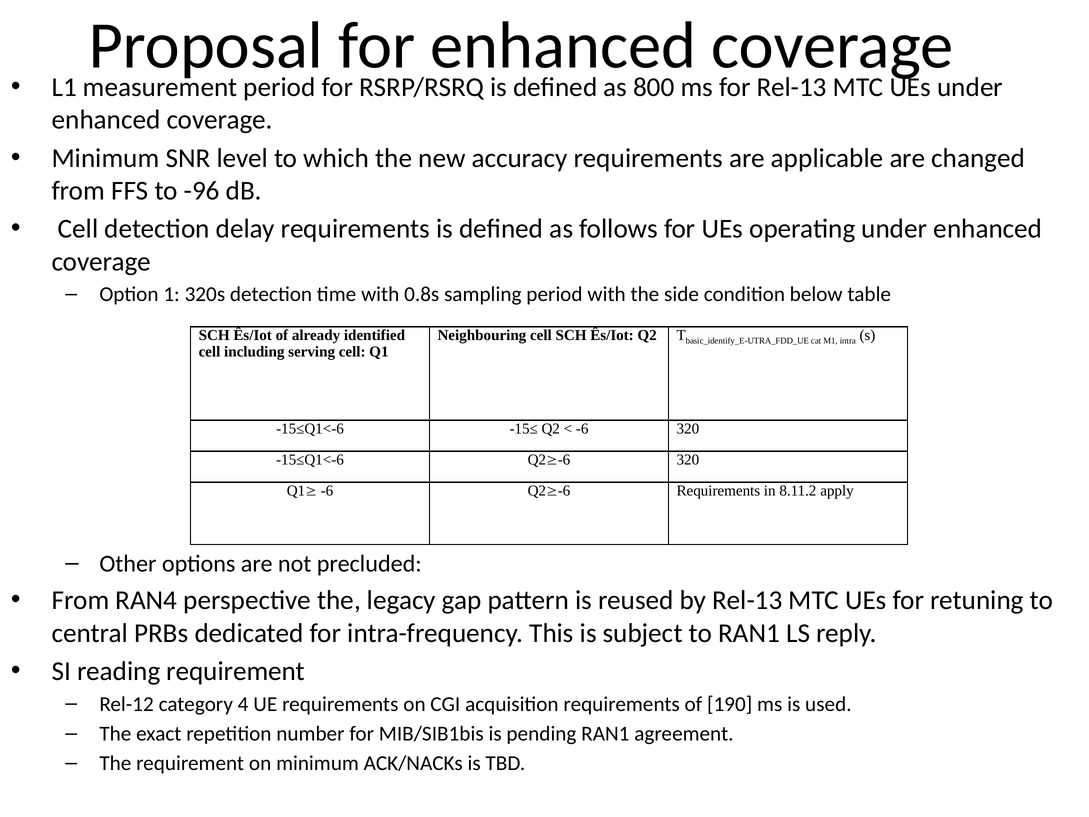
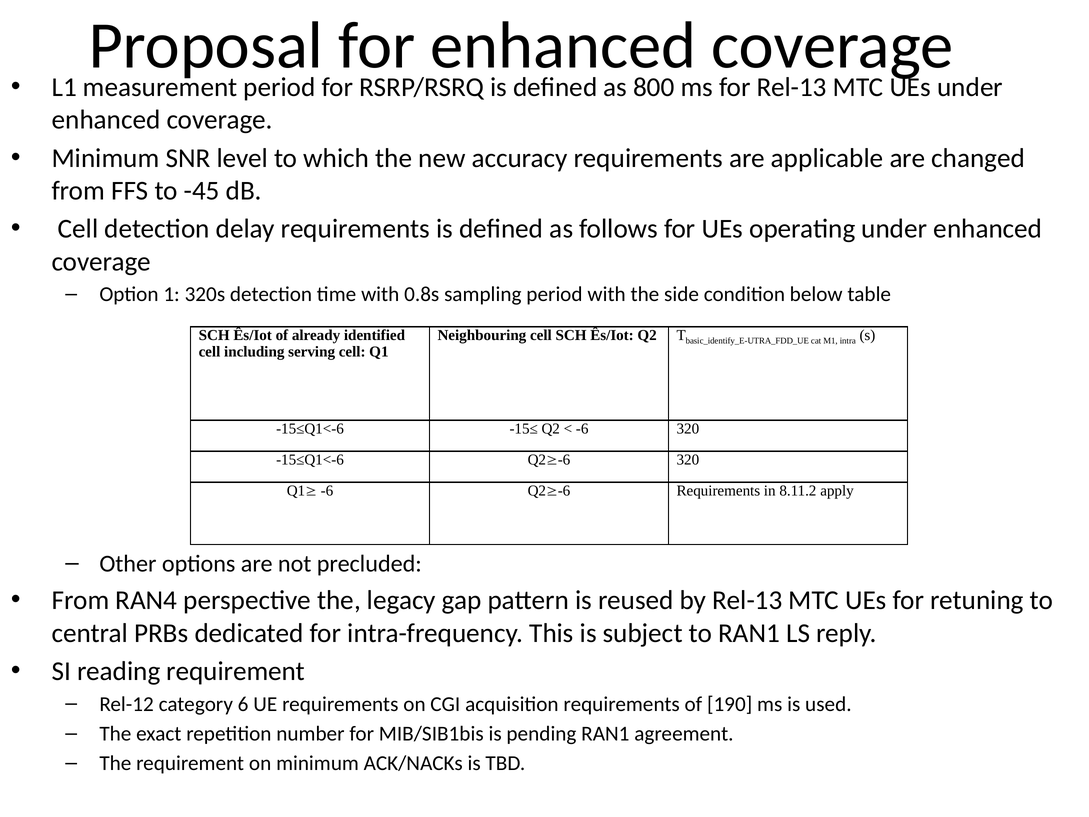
-96: -96 -> -45 (202, 191)
4: 4 -> 6 (243, 704)
